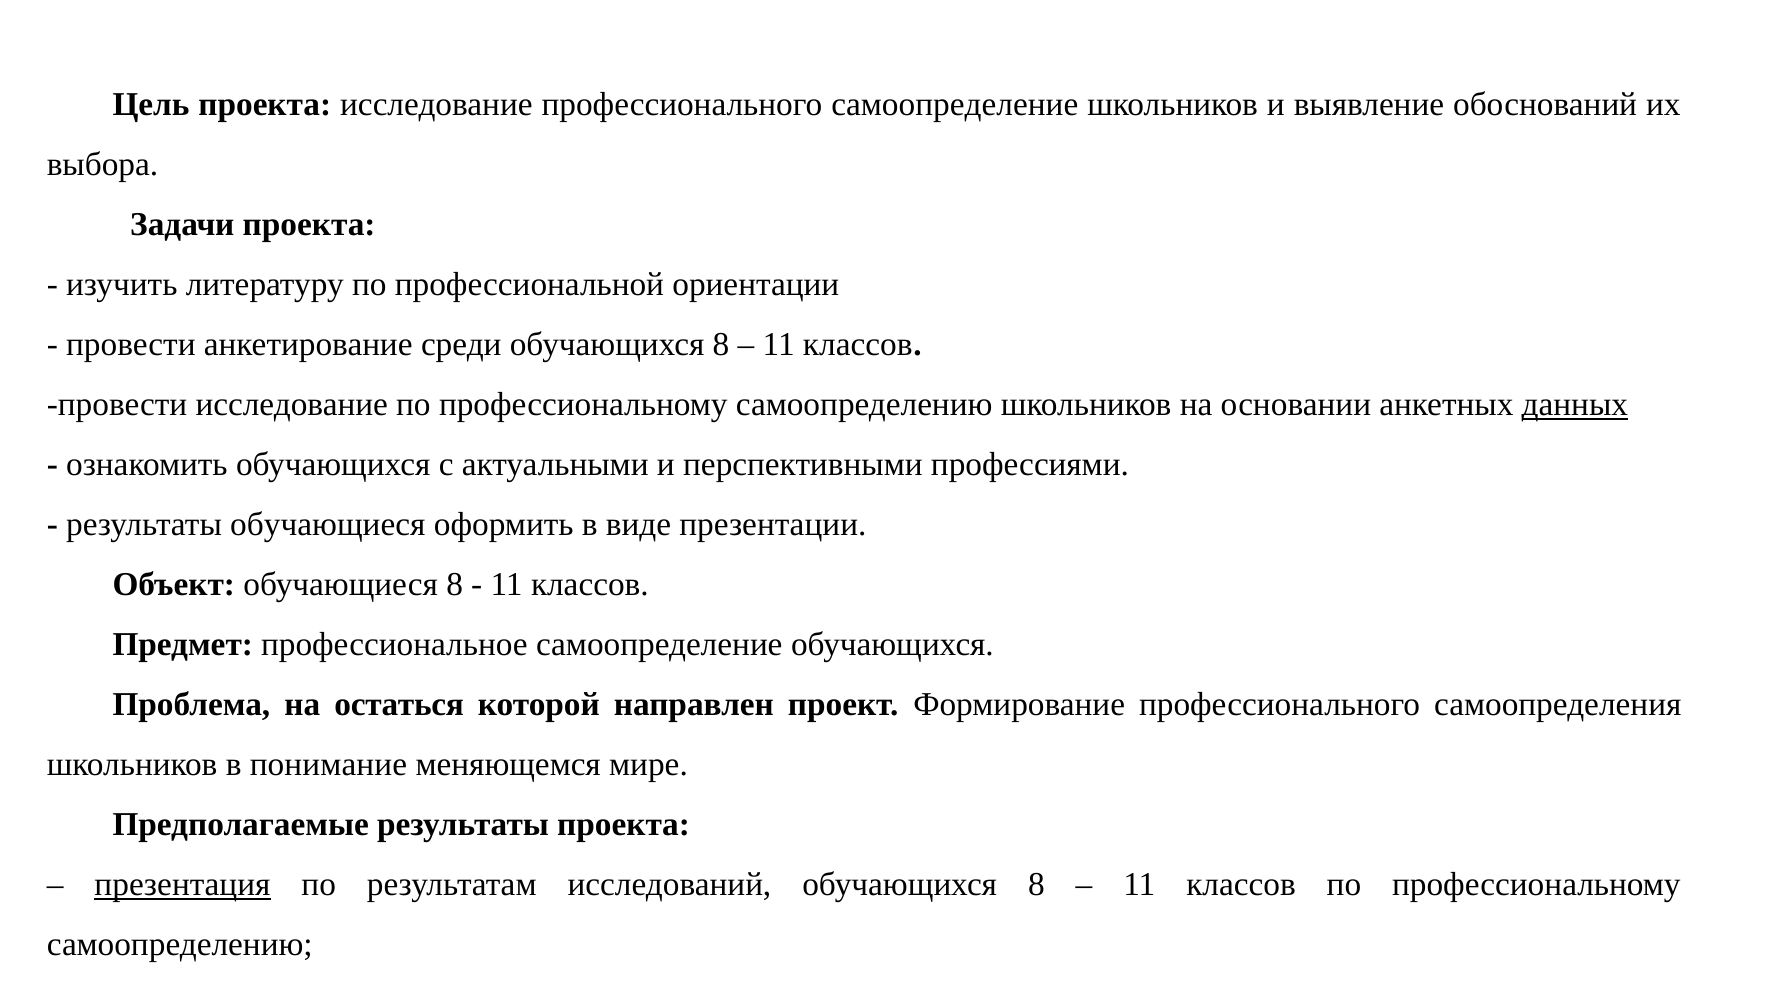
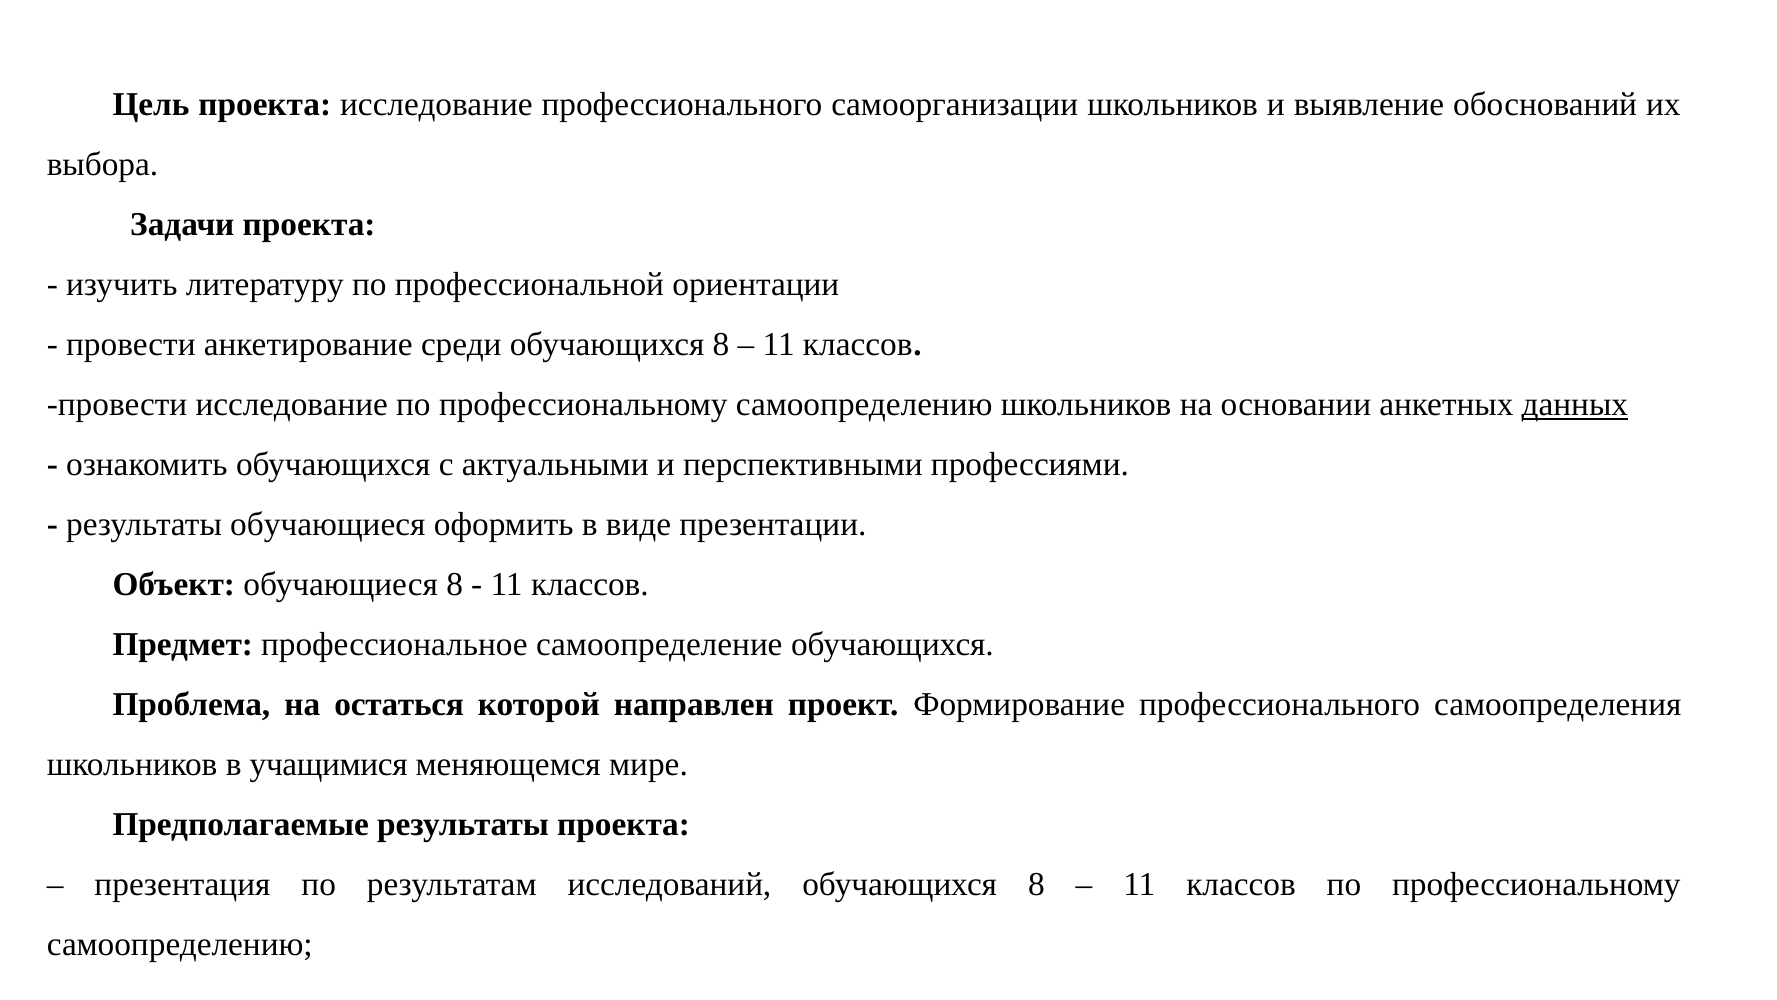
профессионального самоопределение: самоопределение -> самоорганизации (955, 105)
понимание: понимание -> учащимися (329, 764)
презентация underline: present -> none (182, 884)
